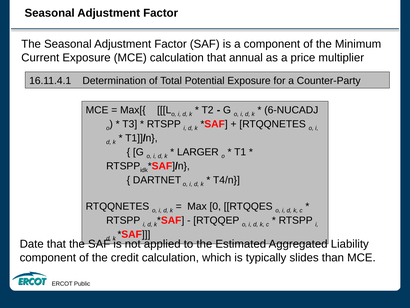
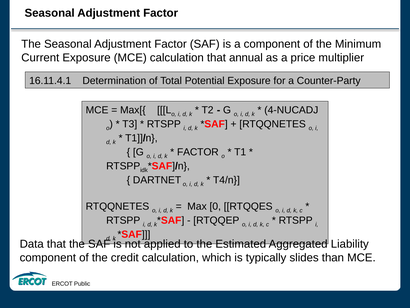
6-NUCADJ: 6-NUCADJ -> 4-NUCADJ (291, 110)
LARGER: LARGER -> FACTOR (198, 152)
Date: Date -> Data (32, 244)
